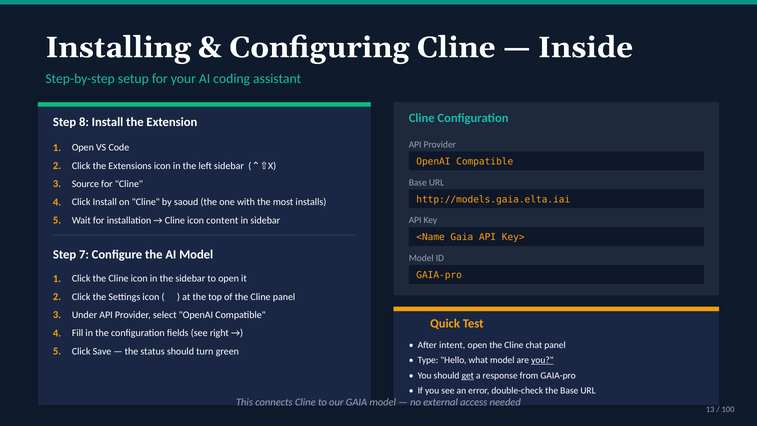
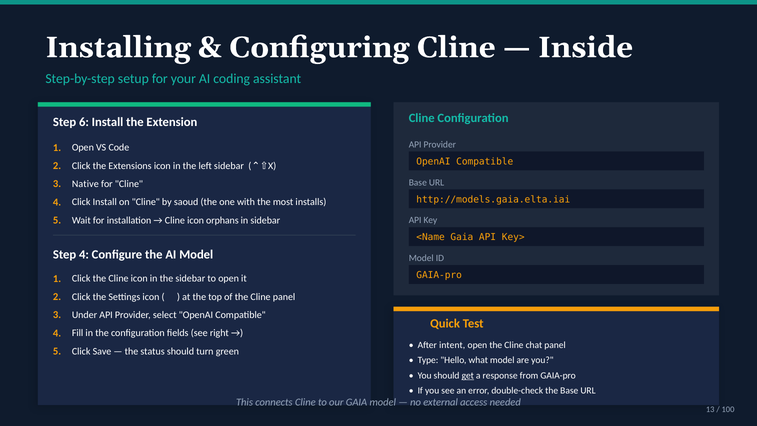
8: 8 -> 6 (84, 122)
Source: Source -> Native (85, 184)
content: content -> orphans (222, 220)
Step 7: 7 -> 4 (84, 254)
you underline: present -> none (542, 360)
